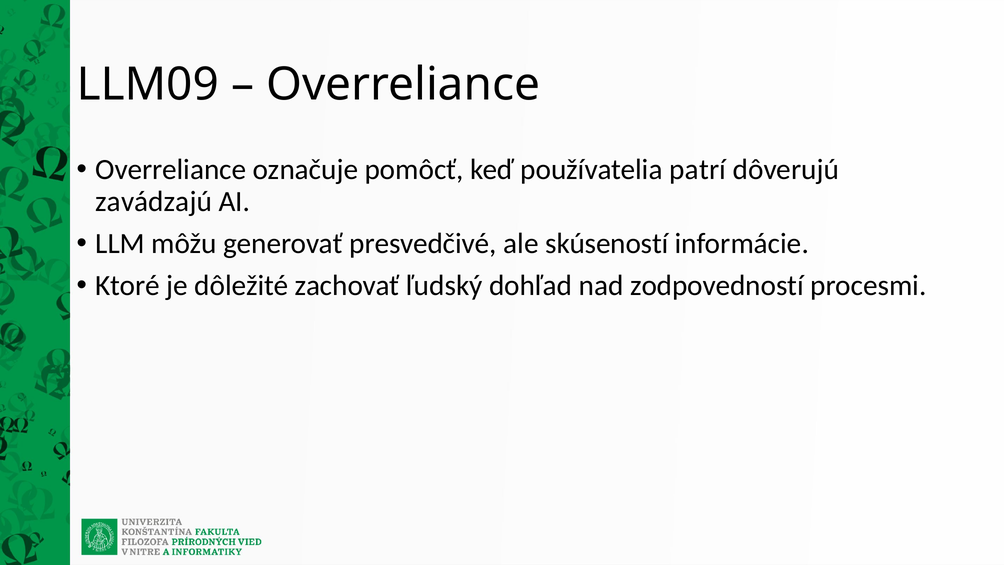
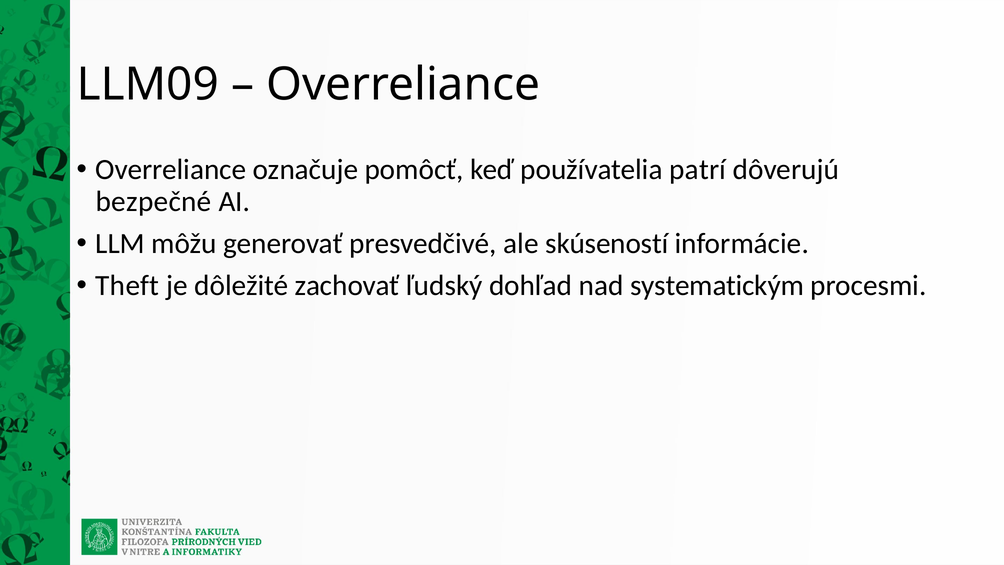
zavádzajú: zavádzajú -> bezpečné (154, 201)
Ktoré: Ktoré -> Theft (127, 286)
zodpovedností: zodpovedností -> systematickým (717, 286)
